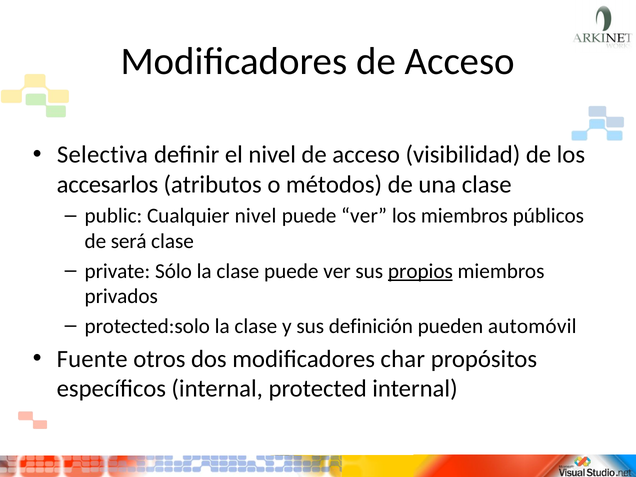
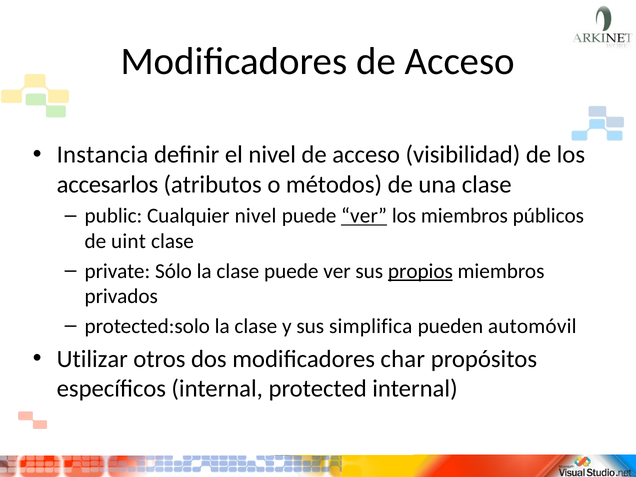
Selectiva: Selectiva -> Instancia (102, 155)
ver underline: none -> present (364, 216)
será: será -> uint (128, 241)
definición: definición -> simplifica (371, 326)
Fuente: Fuente -> Utilizar (92, 359)
